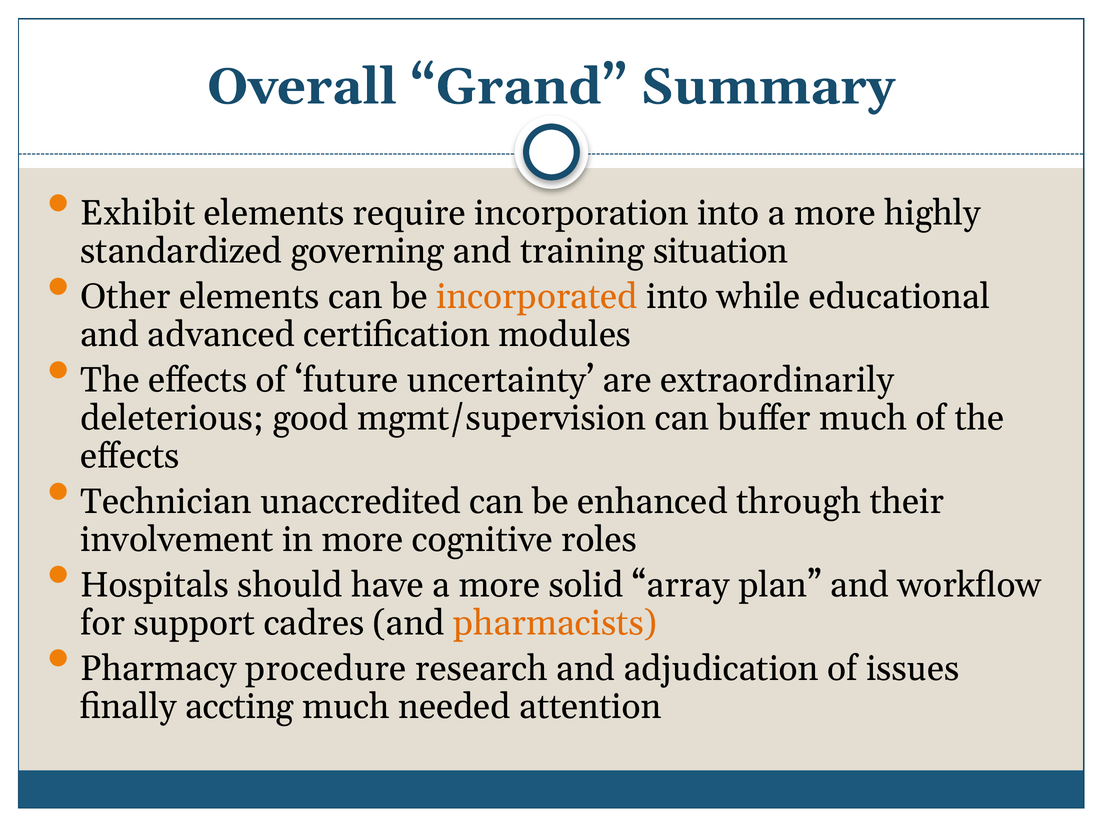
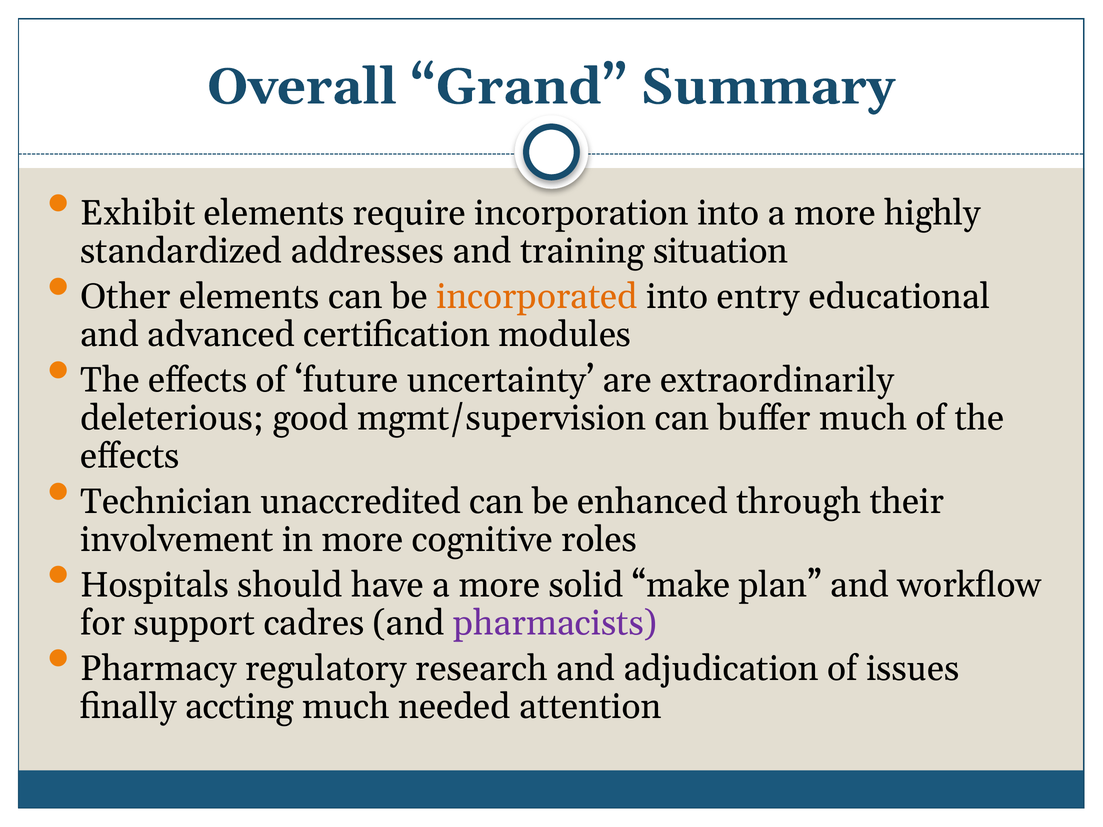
governing: governing -> addresses (367, 251)
while: while -> entry (758, 297)
array: array -> make (681, 585)
pharmacists colour: orange -> purple (555, 623)
procedure: procedure -> regulatory (326, 669)
